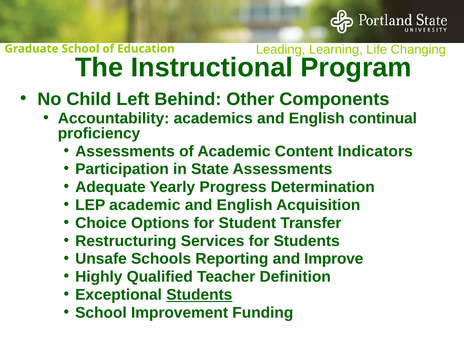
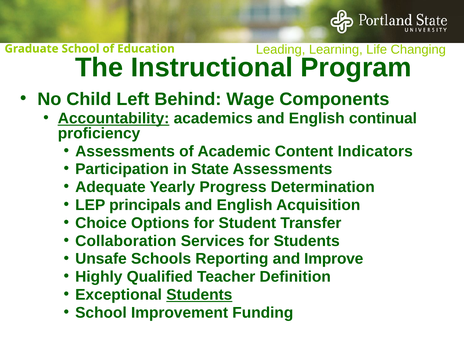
Other: Other -> Wage (250, 99)
Accountability underline: none -> present (114, 118)
LEP academic: academic -> principals (145, 205)
Restructuring: Restructuring -> Collaboration (126, 241)
